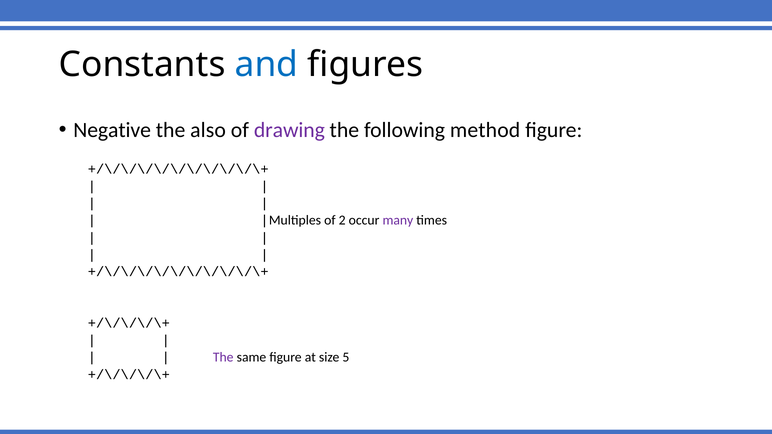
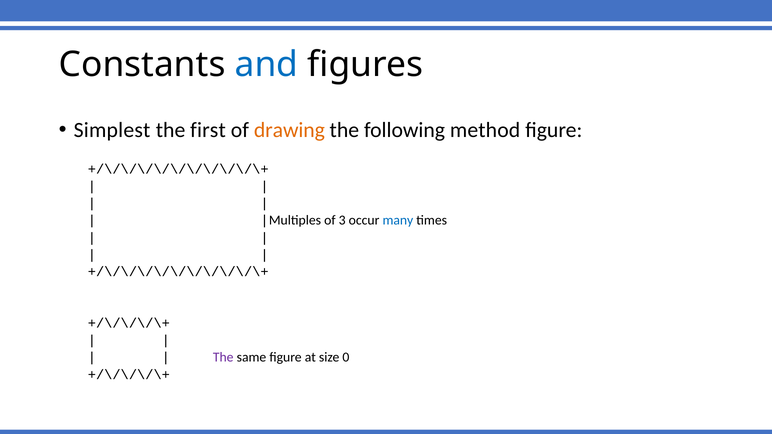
Negative: Negative -> Simplest (112, 130)
also: also -> first (208, 130)
drawing colour: purple -> orange (289, 130)
2: 2 -> 3 (342, 221)
many colour: purple -> blue (398, 221)
5: 5 -> 0 (346, 358)
